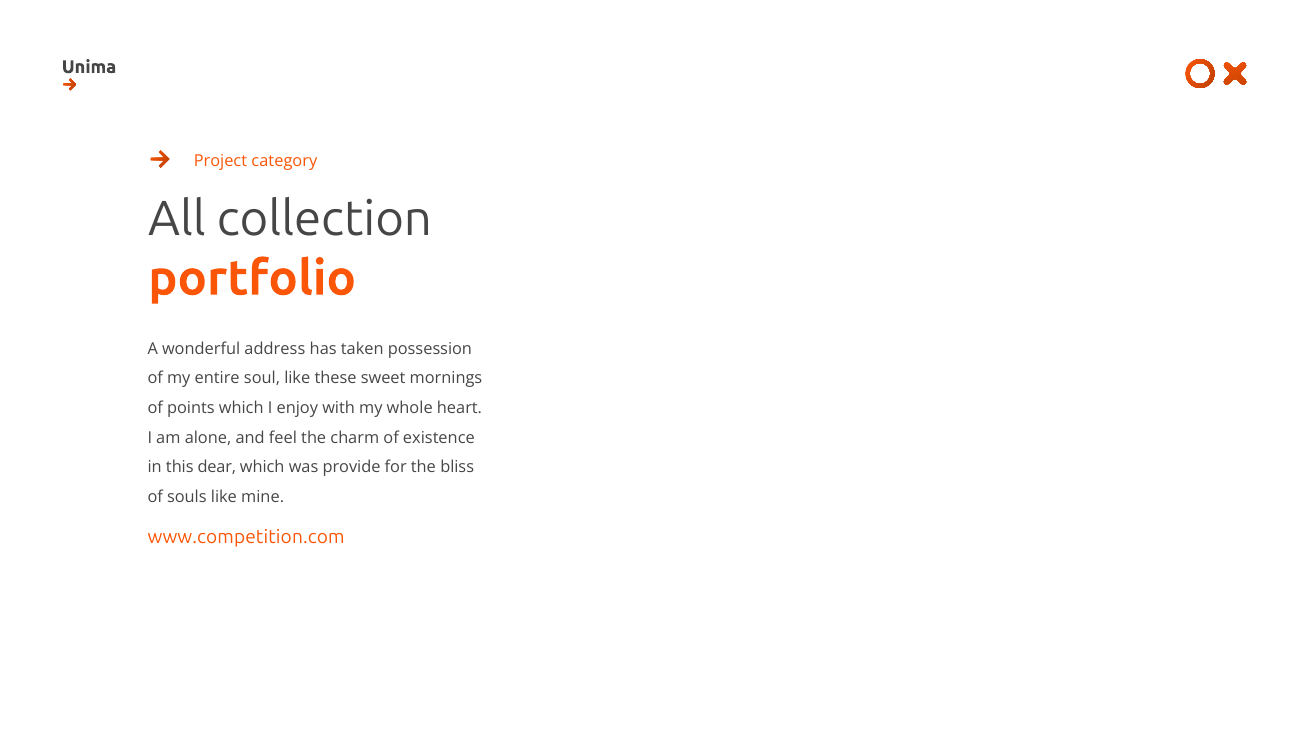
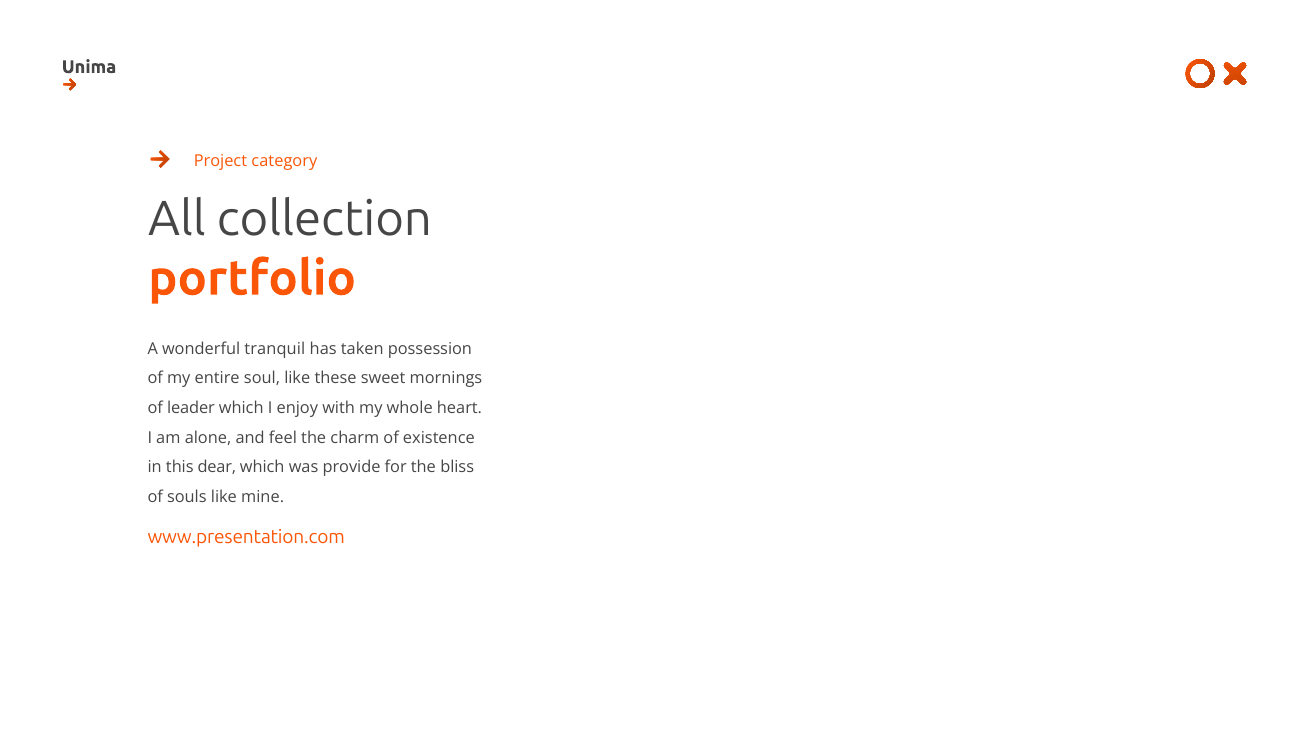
address: address -> tranquil (275, 349)
points: points -> leader (191, 408)
www.competition.com: www.competition.com -> www.presentation.com (246, 537)
